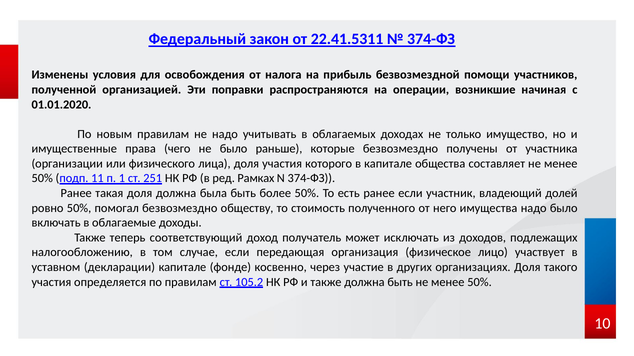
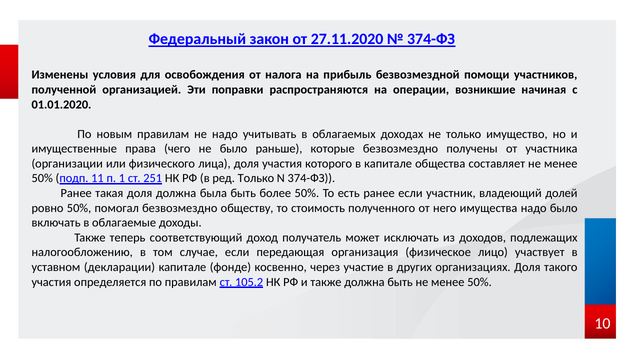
22.41.5311: 22.41.5311 -> 27.11.2020 (347, 39)
ред Рамках: Рамках -> Только (256, 179)
